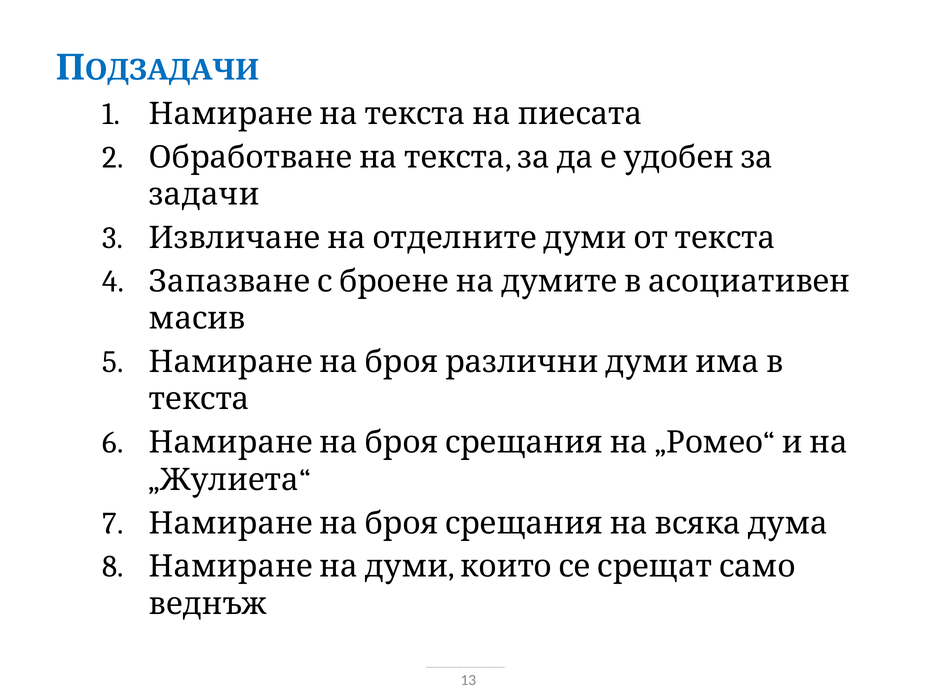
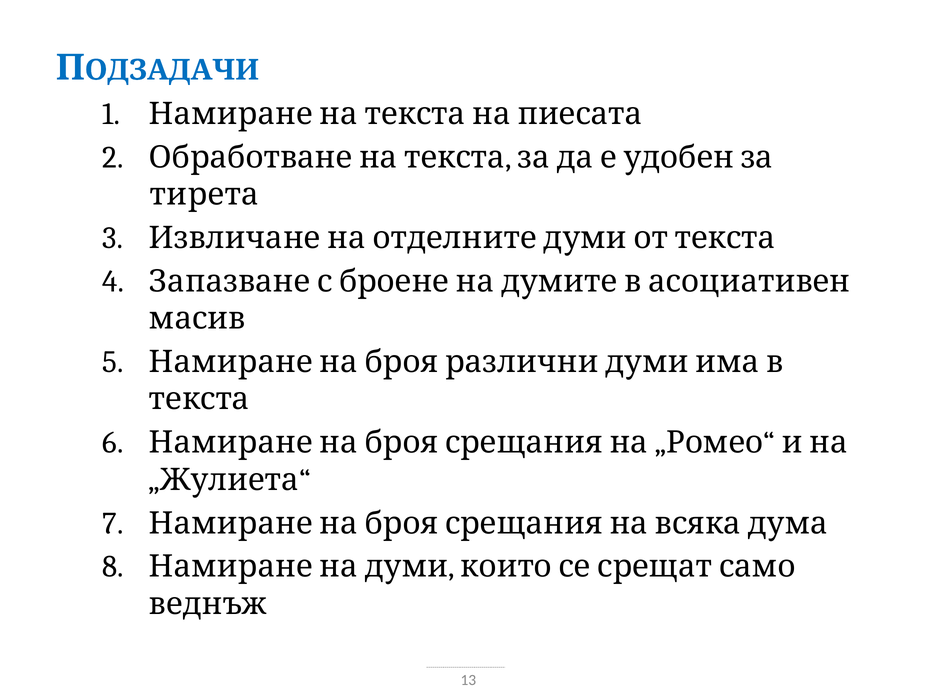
задачи: задачи -> тирета (204, 195)
